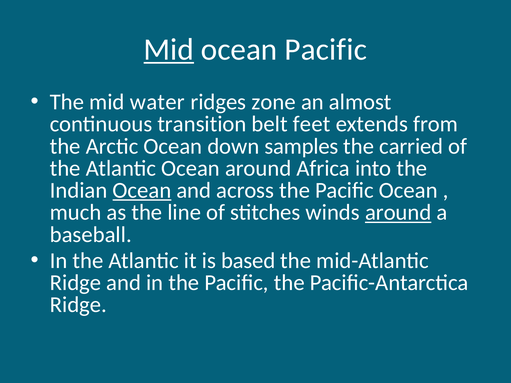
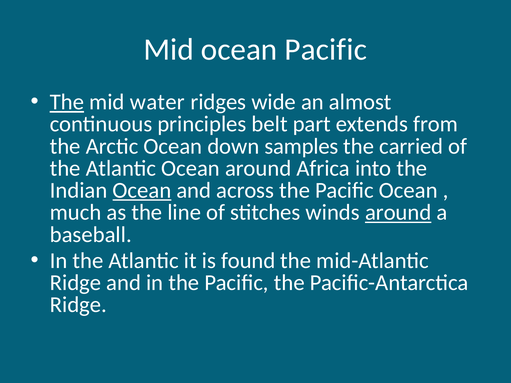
Mid underline: present -> none (169, 49)
The underline: none -> present (67, 102)
zone: zone -> wide (274, 102)
transition: transition -> principles (202, 124)
feet: feet -> part (312, 124)
based: based -> found (248, 261)
